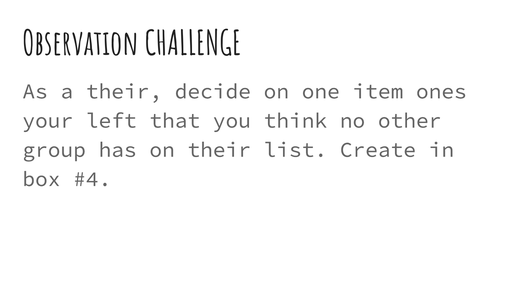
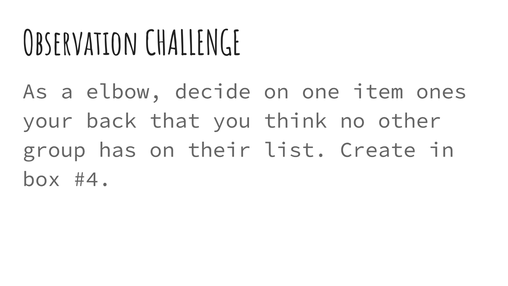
a their: their -> elbow (124, 91)
left: left -> back (111, 121)
